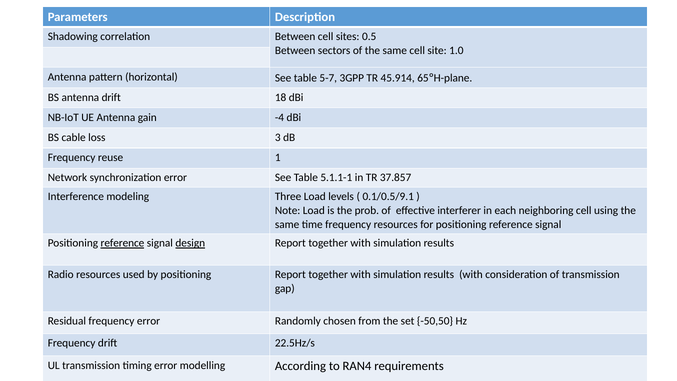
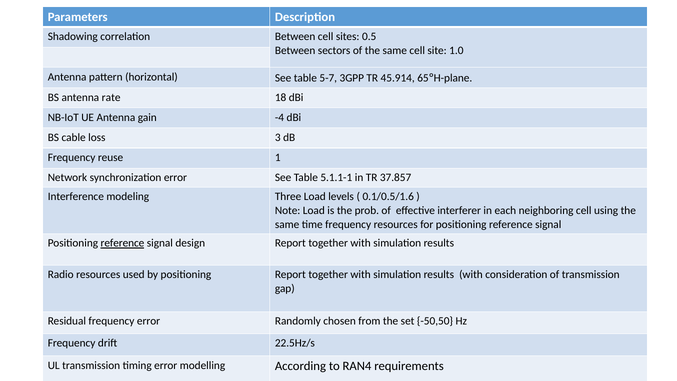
antenna drift: drift -> rate (111, 97)
0.1/0.5/9.1: 0.1/0.5/9.1 -> 0.1/0.5/1.6 (388, 197)
design underline: present -> none (190, 243)
